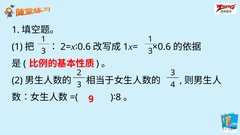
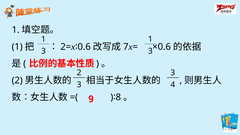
1: 1 -> 7 (126, 47)
